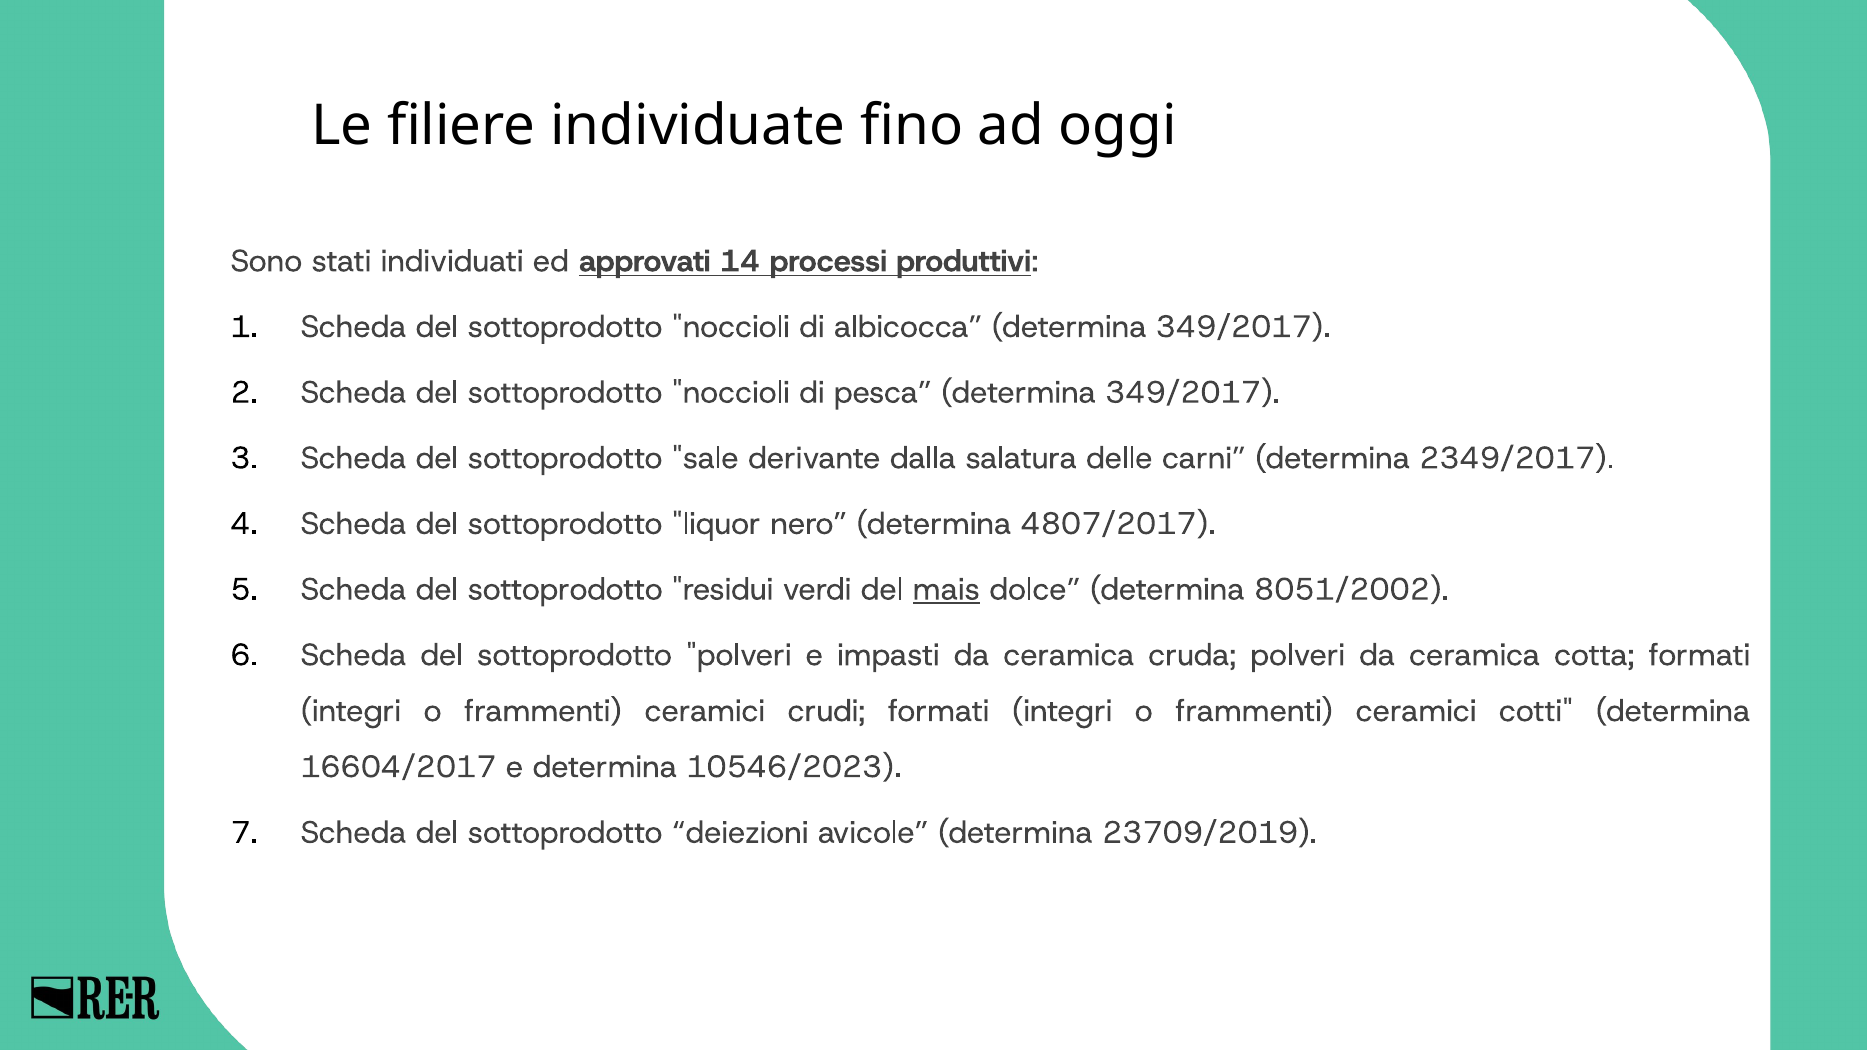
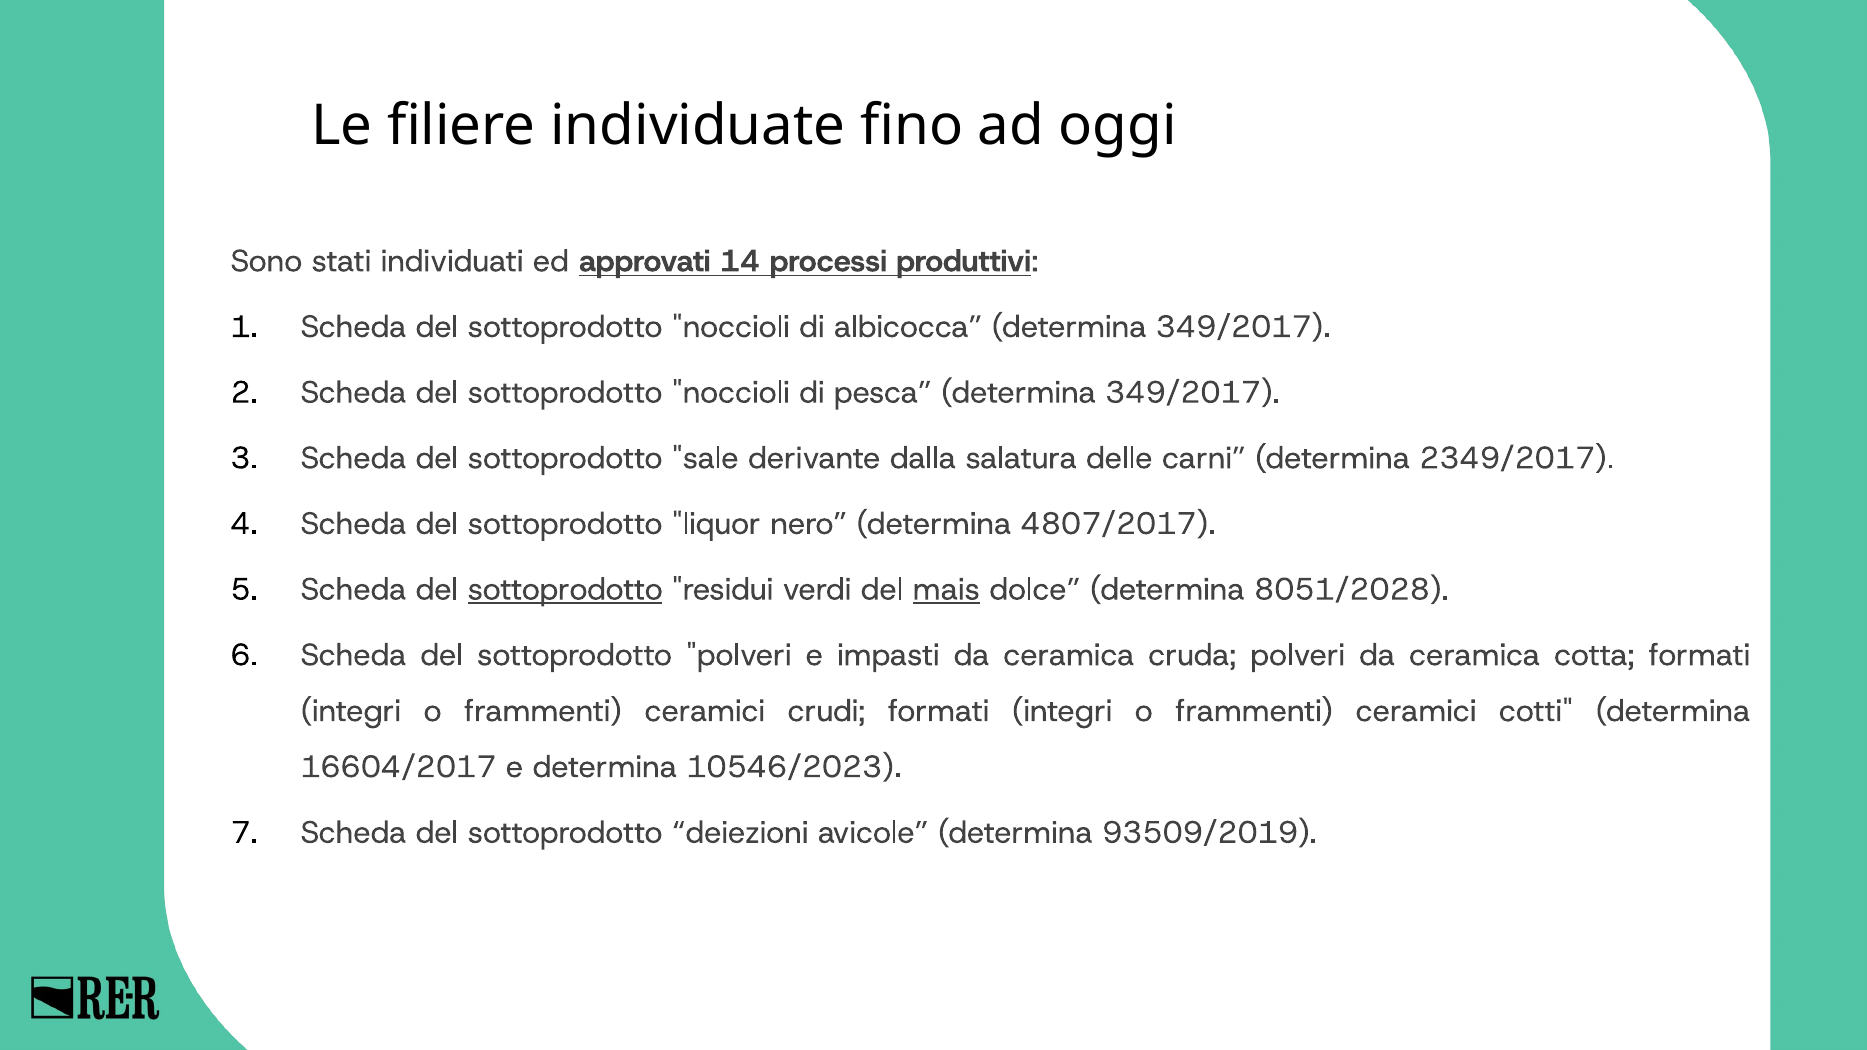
sottoprodotto underline: none -> present (565, 589)
8051/2002: 8051/2002 -> 8051/2028 (1351, 589)
23709/2019: 23709/2019 -> 93509/2019 (1210, 833)
